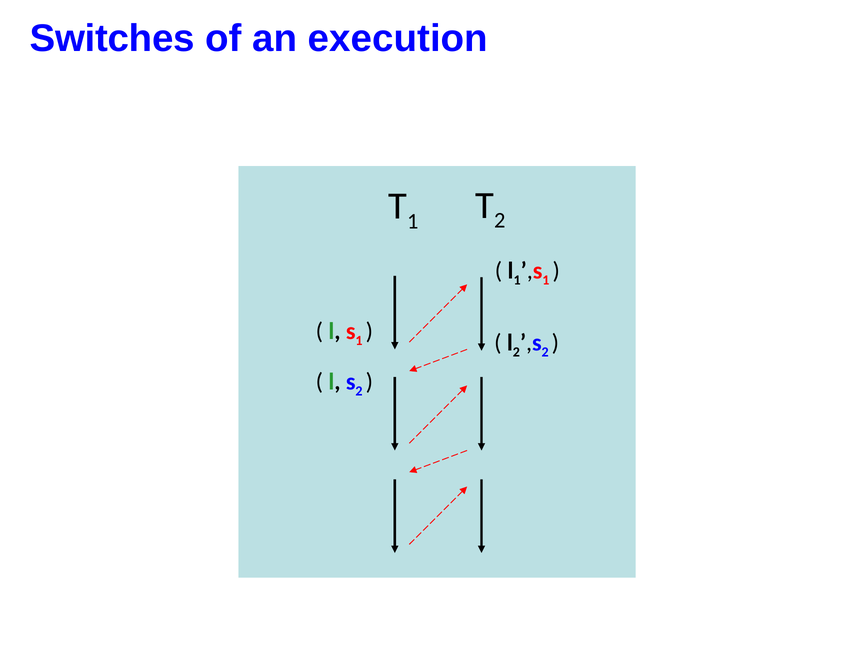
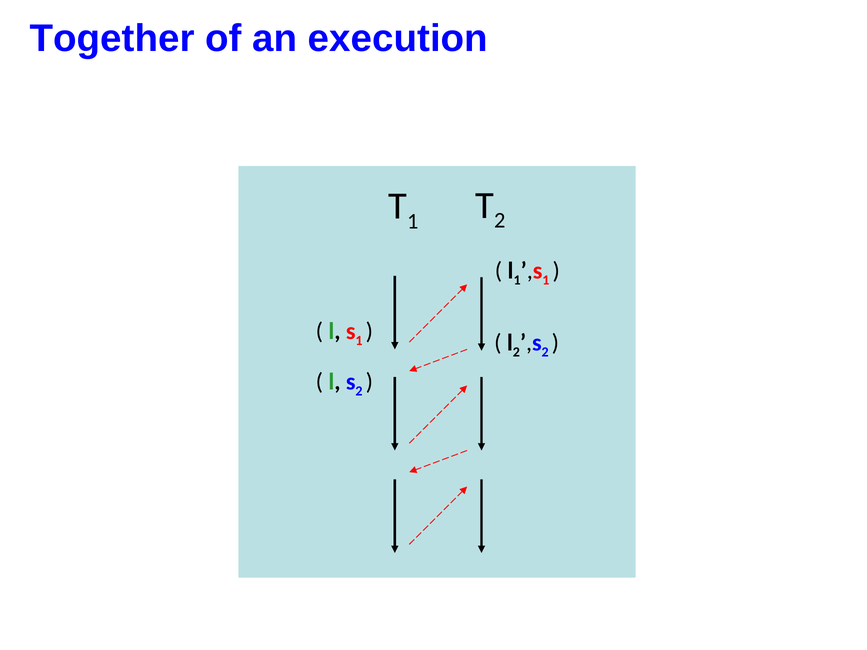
Switches: Switches -> Together (112, 39)
